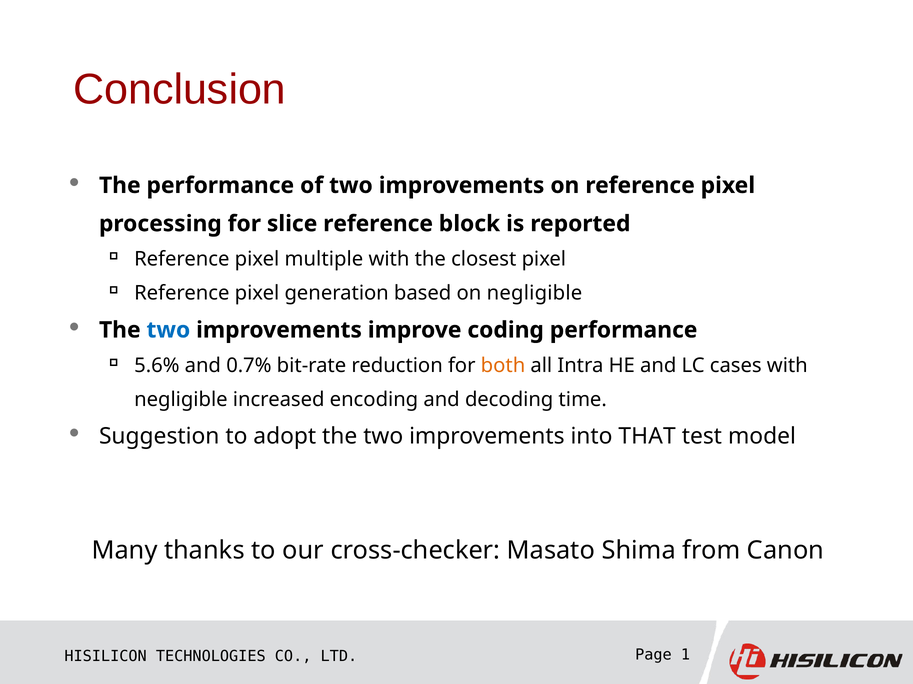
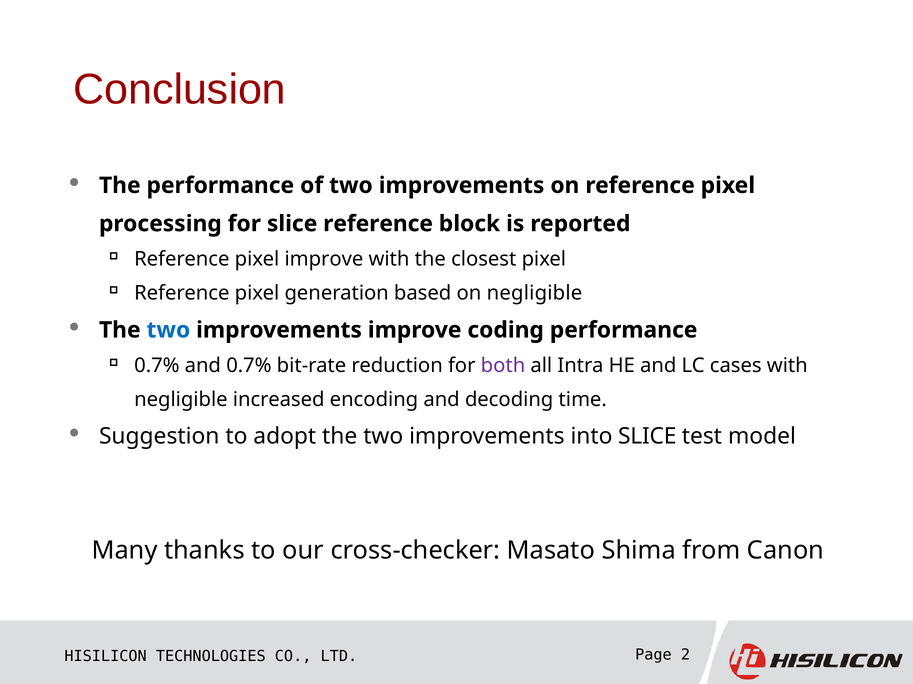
pixel multiple: multiple -> improve (324, 259)
5.6%: 5.6% -> 0.7% (157, 366)
both colour: orange -> purple (503, 366)
into THAT: THAT -> SLICE (647, 437)
1: 1 -> 2 (686, 655)
